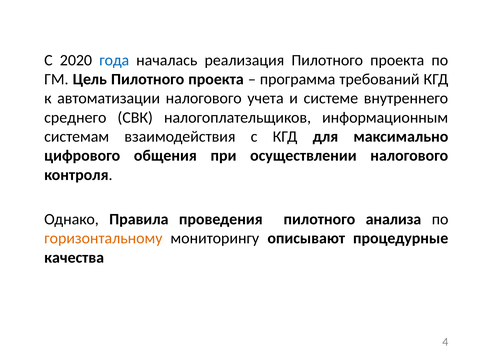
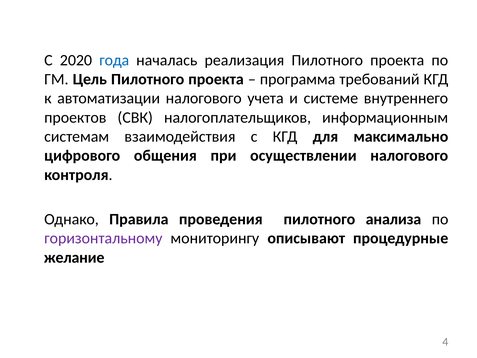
среднего: среднего -> проектов (75, 117)
горизонтальному colour: orange -> purple (103, 238)
качества: качества -> желание (74, 257)
